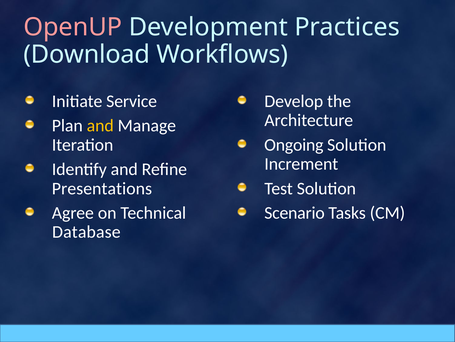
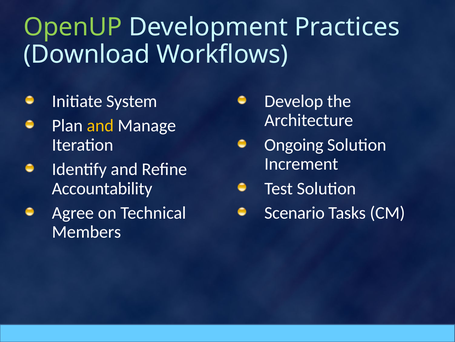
OpenUP colour: pink -> light green (73, 27)
Service: Service -> System (132, 101)
Presentations: Presentations -> Accountability (102, 188)
Database: Database -> Members (86, 232)
